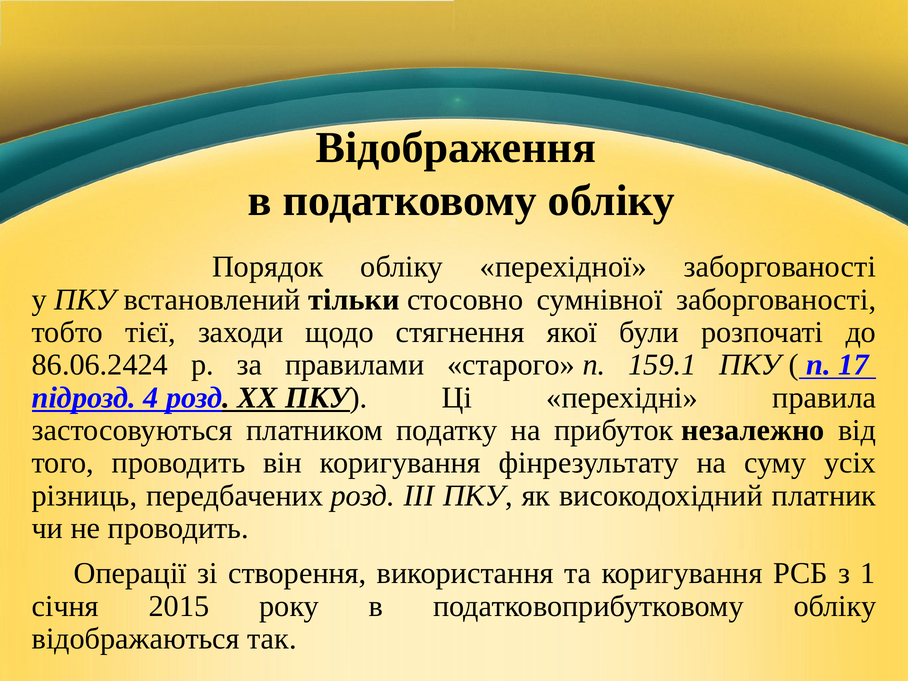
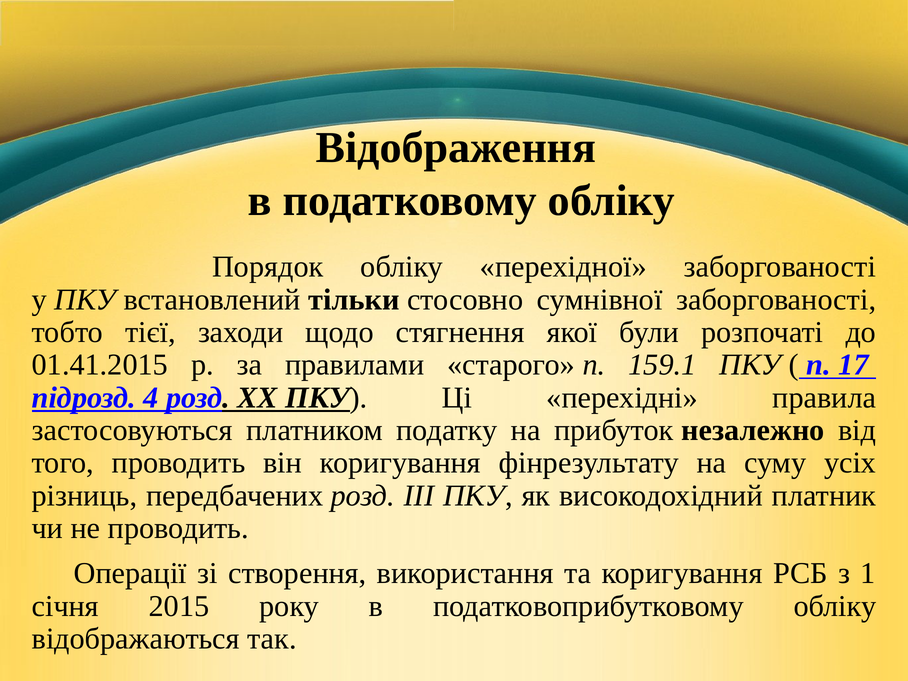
86.06.2424: 86.06.2424 -> 01.41.2015 (100, 365)
